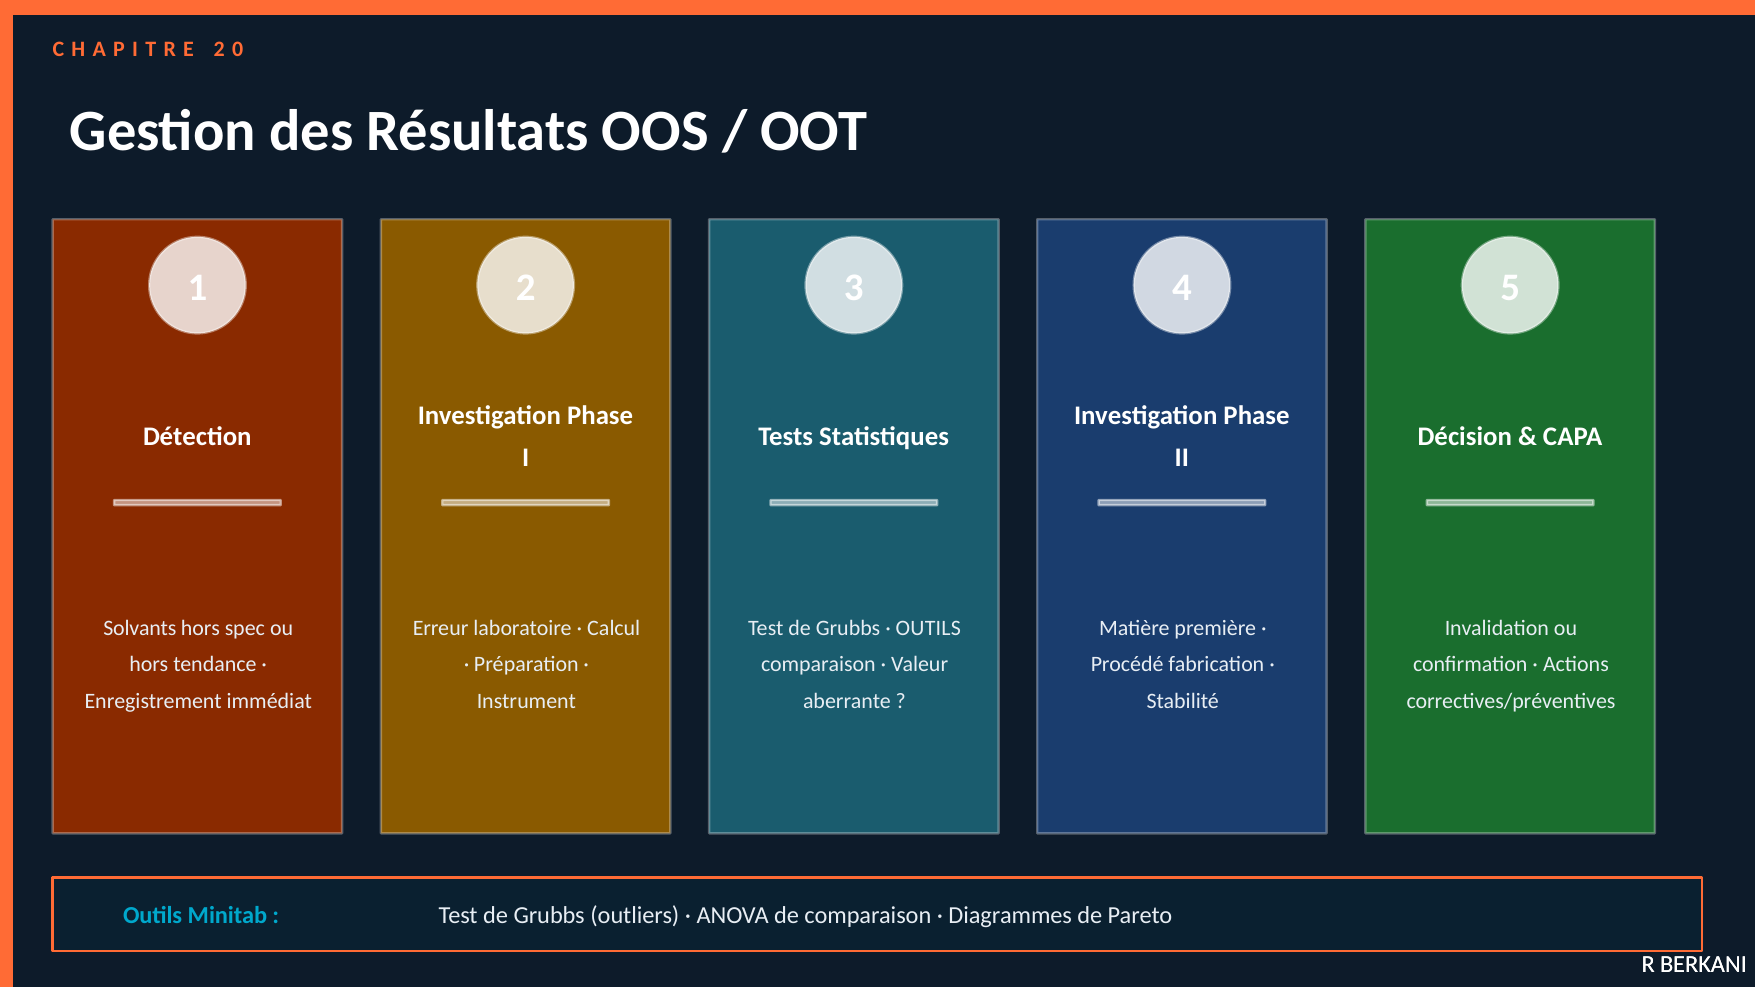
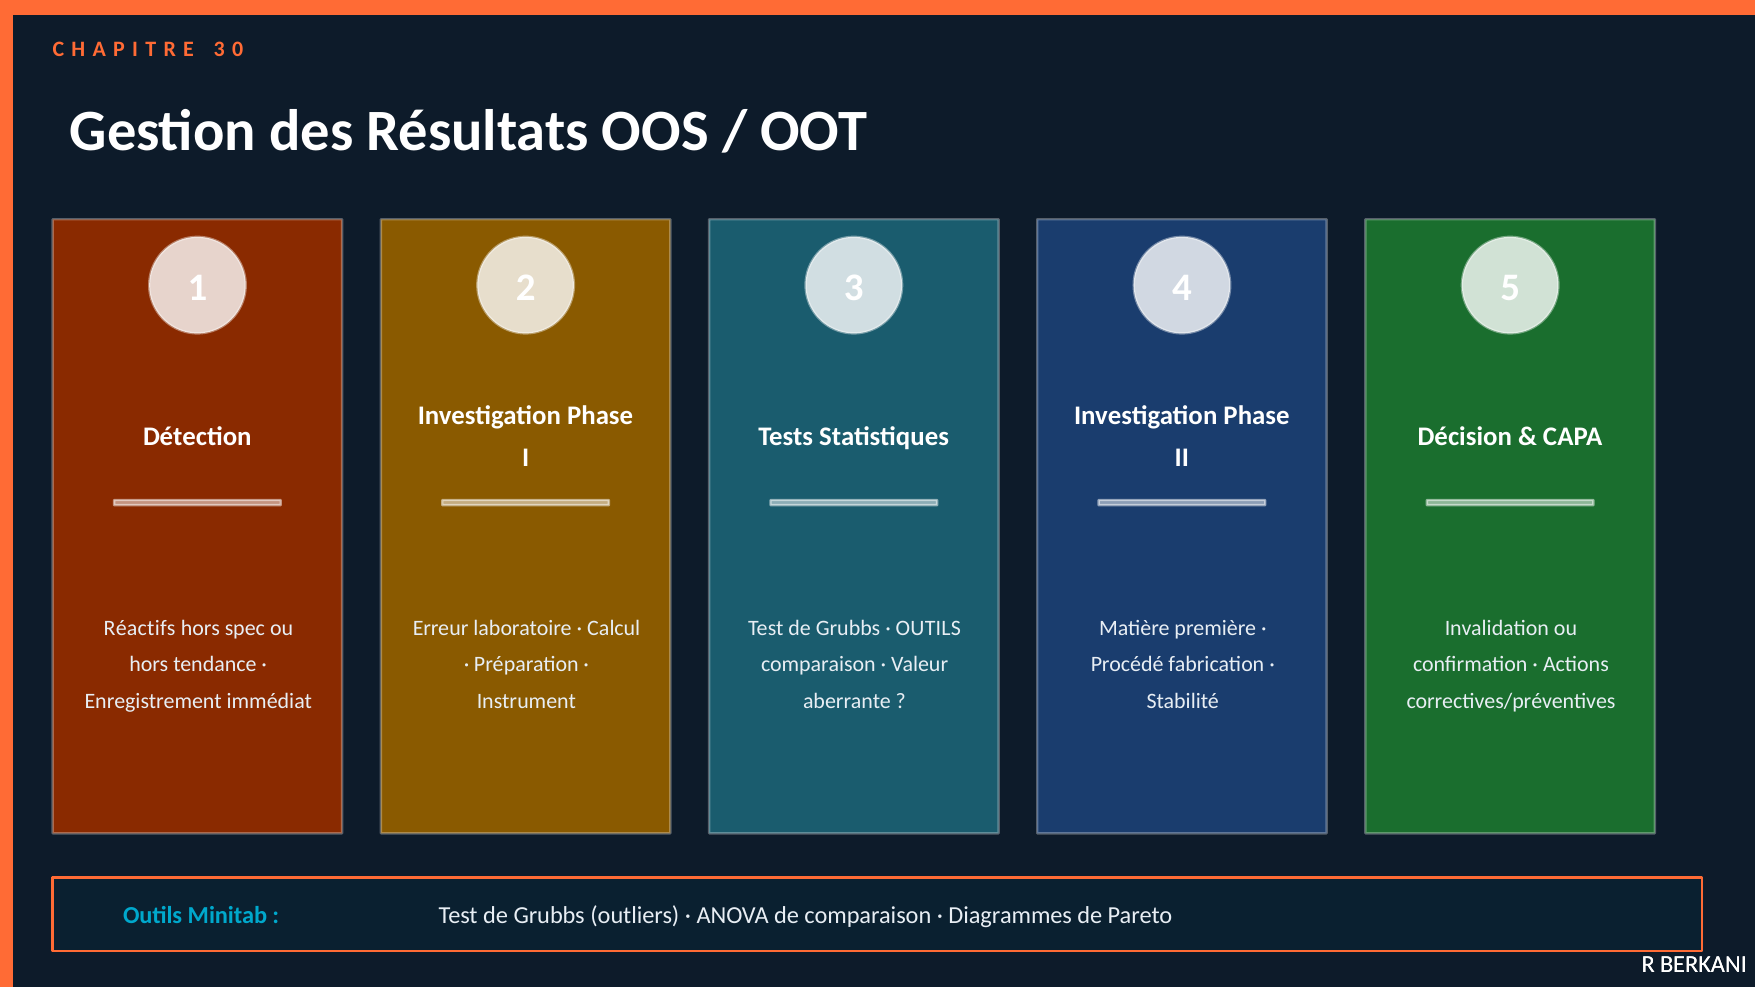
2: 2 -> 3 (219, 49)
Solvants: Solvants -> Réactifs (140, 628)
